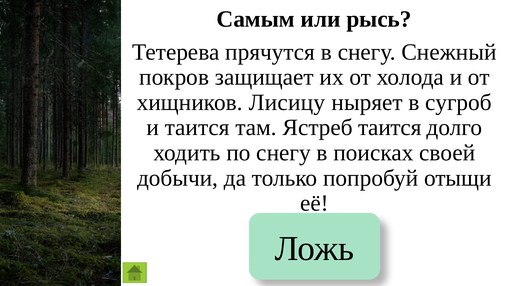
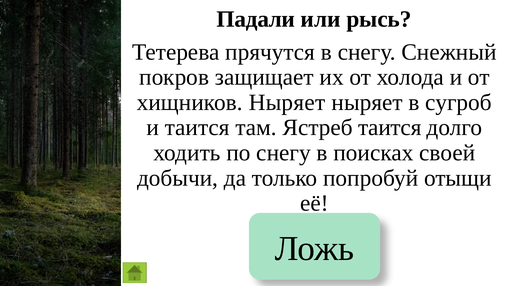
Самым: Самым -> Падали (256, 19)
хищников Лисицу: Лисицу -> Ныряет (287, 103)
